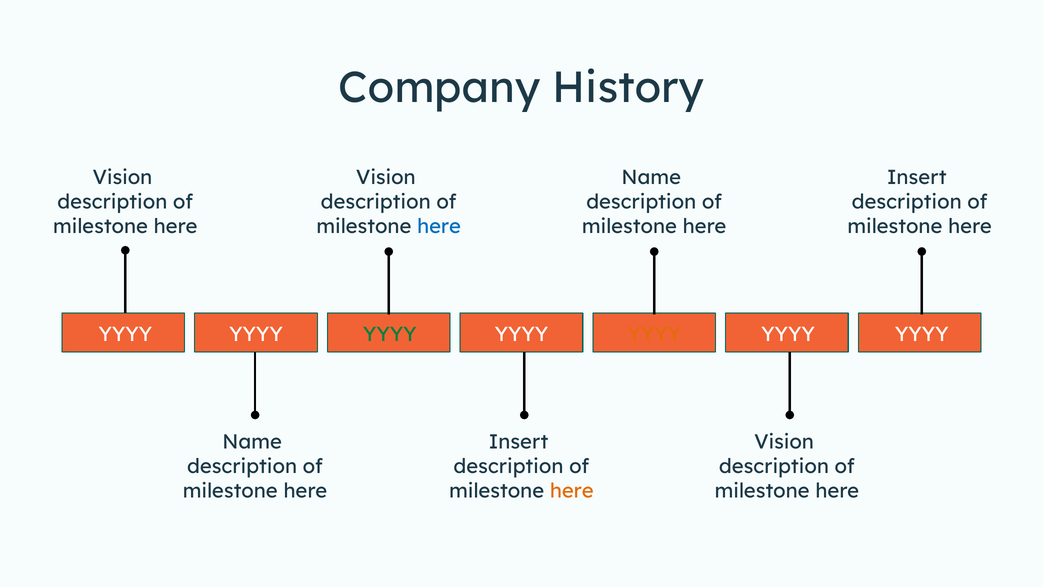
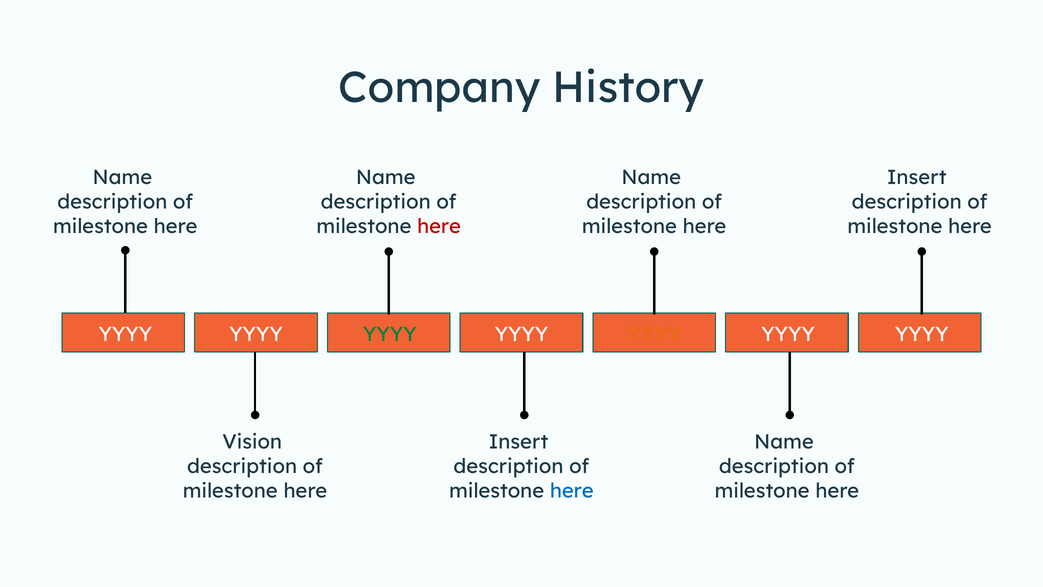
Vision: Vision -> Name (122, 178)
Vision: Vision -> Name (386, 178)
here colour: blue -> red (439, 226)
Name: Name -> Vision (252, 442)
Vision: Vision -> Name (784, 442)
here colour: orange -> blue (572, 491)
